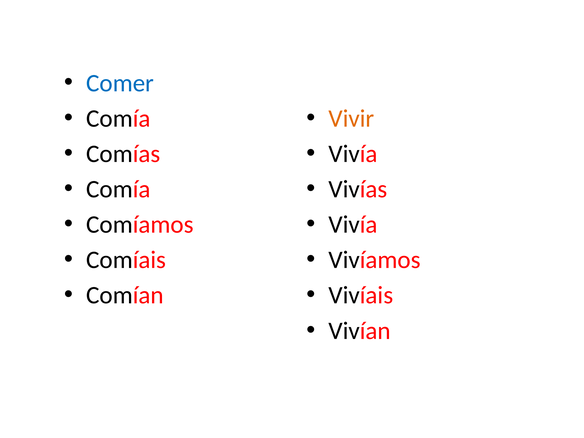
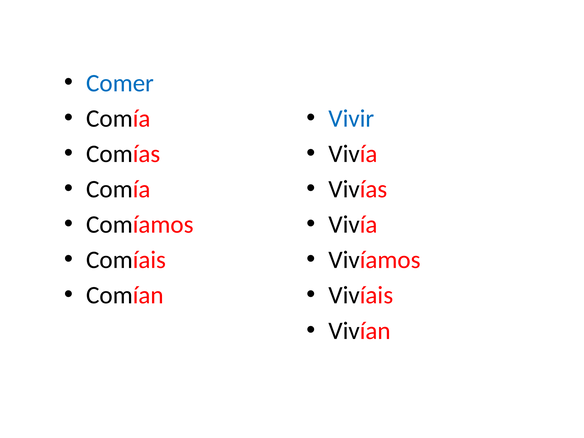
Vivir colour: orange -> blue (351, 118)
